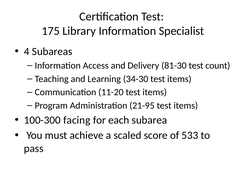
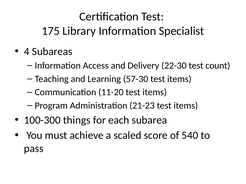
81-30: 81-30 -> 22-30 (174, 66)
34-30: 34-30 -> 57-30 (136, 79)
21-95: 21-95 -> 21-23 (142, 106)
facing: facing -> things (77, 120)
533: 533 -> 540 (190, 136)
